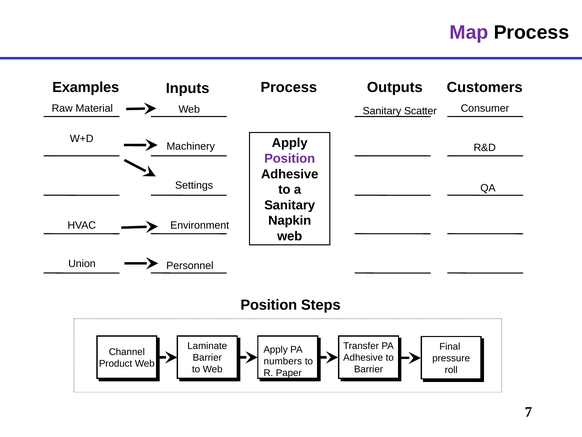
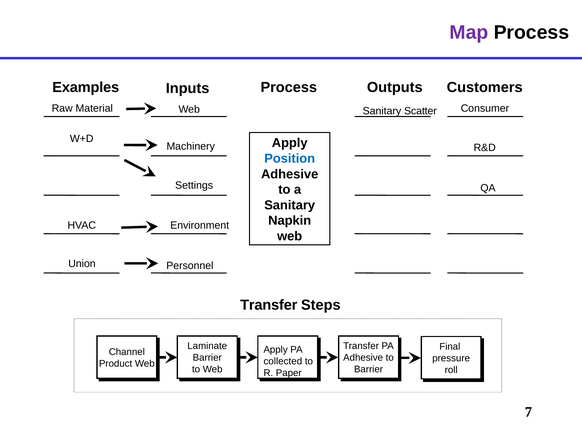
Position colour: purple -> blue (290, 158)
Position: Position -> Transfer (269, 305)
numbers: numbers -> collected (283, 361)
